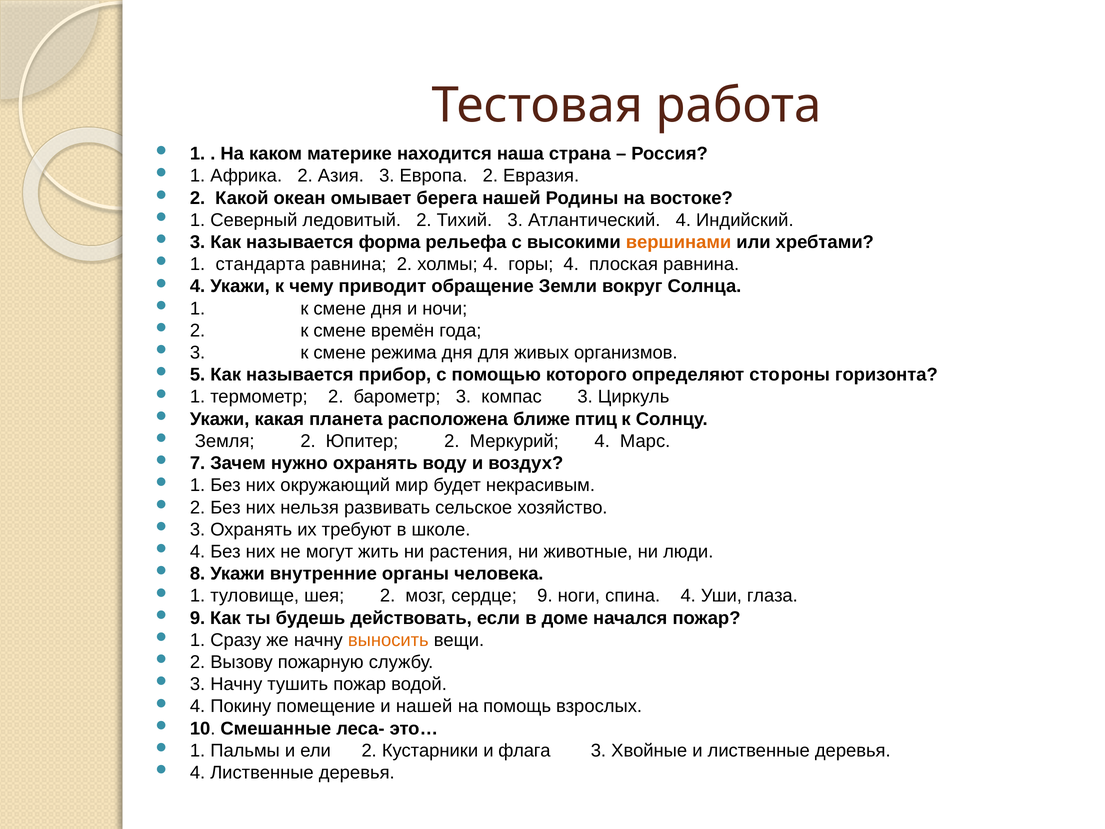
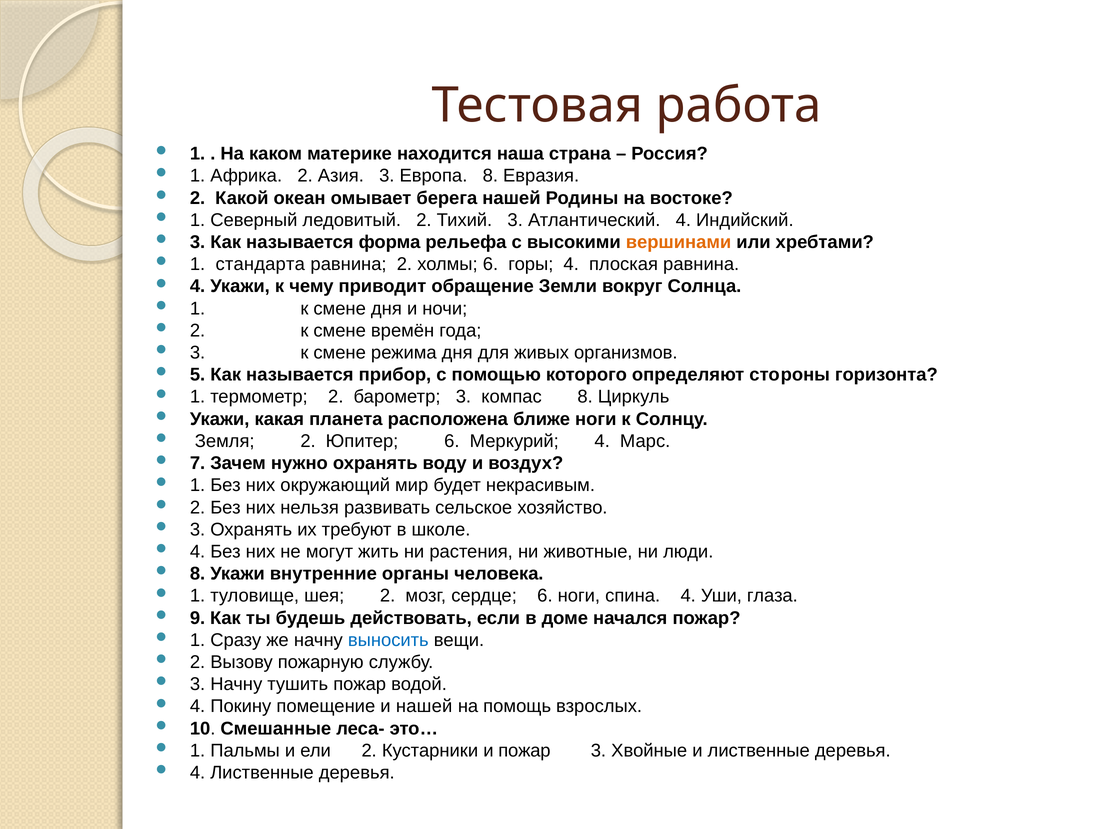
Европа 2: 2 -> 8 (490, 176)
холмы 4: 4 -> 6 (491, 264)
компас 3: 3 -> 8 (585, 397)
ближе птиц: птиц -> ноги (596, 419)
Юпитер 2: 2 -> 6 (452, 441)
сердце 9: 9 -> 6 (545, 596)
выносить colour: orange -> blue (388, 640)
и флага: флага -> пожар (524, 750)
